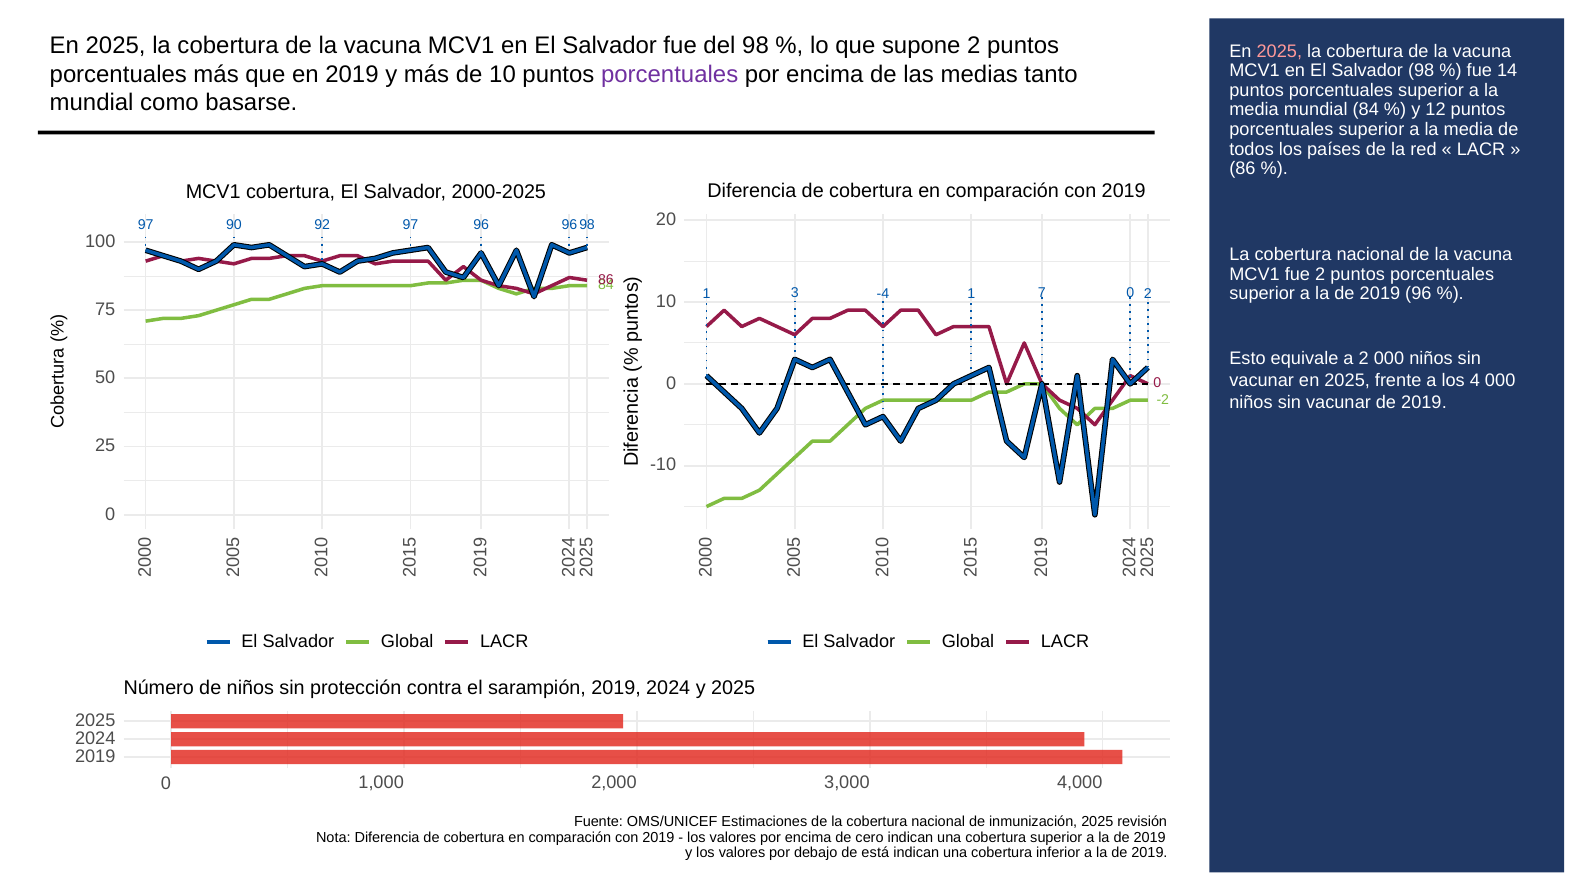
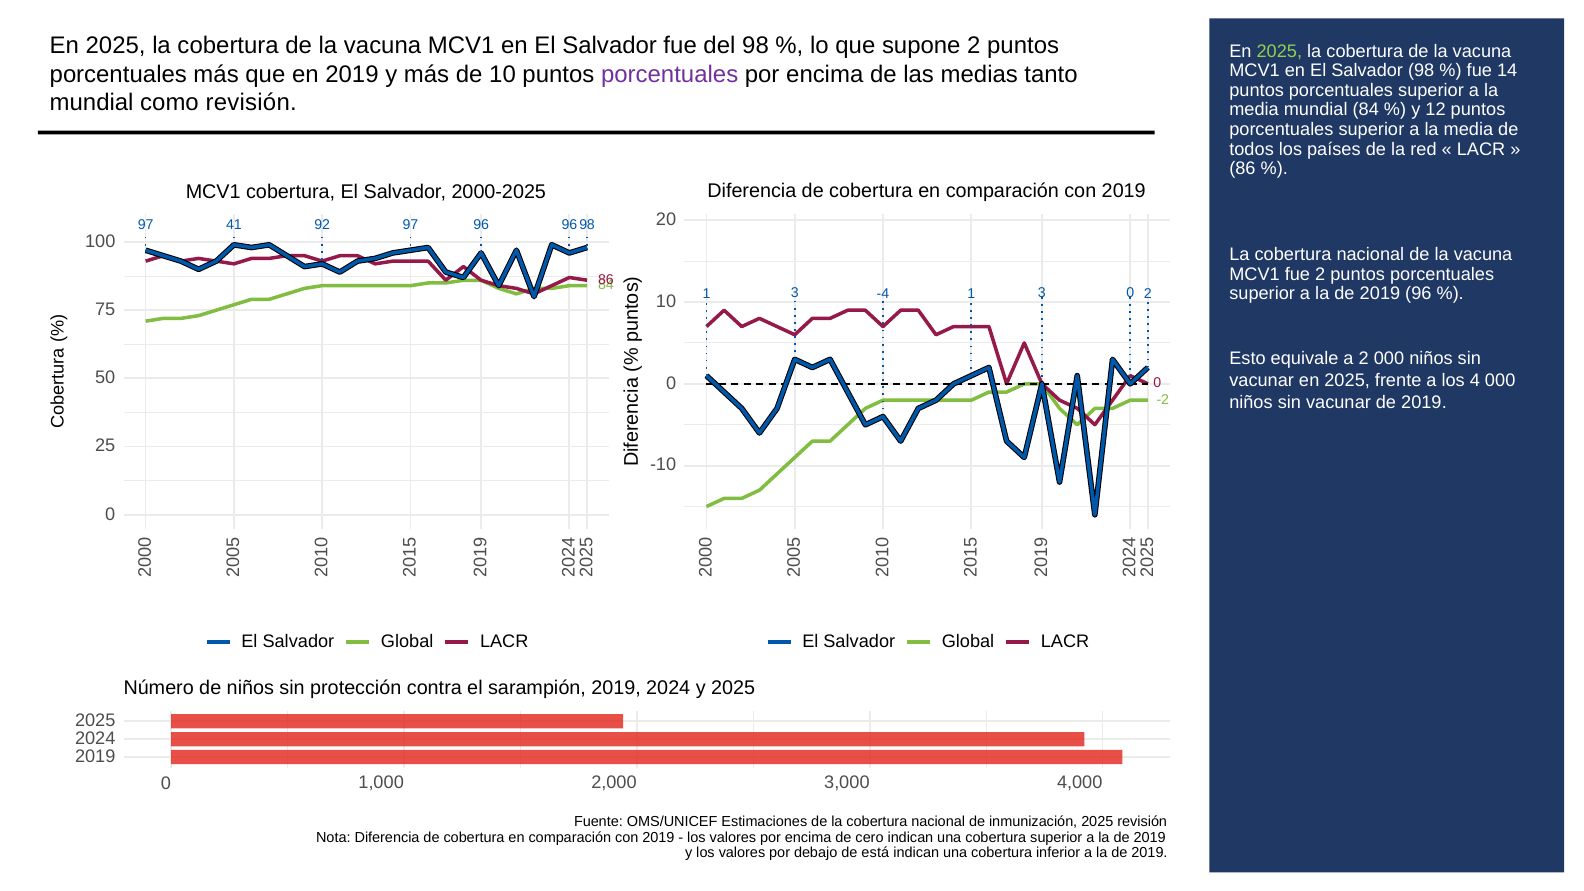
2025 colour: pink -> light green (1279, 51)
como basarse: basarse -> revisión (251, 103)
90: 90 -> 41 (234, 224)
-4 1 7: 7 -> 3 (1042, 293)
